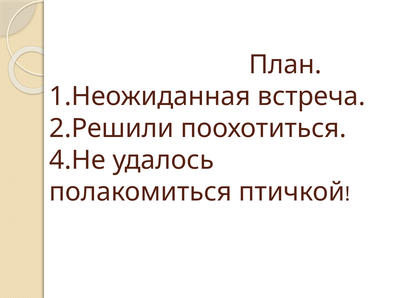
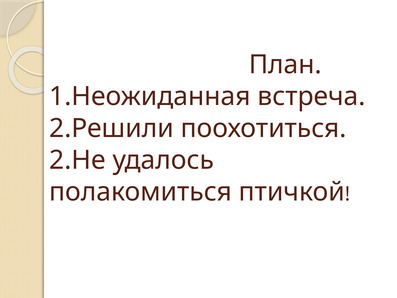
4.Не: 4.Не -> 2.Не (77, 160)
